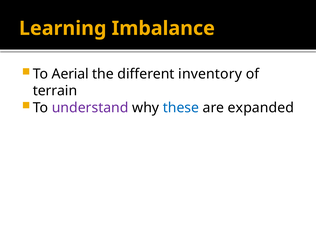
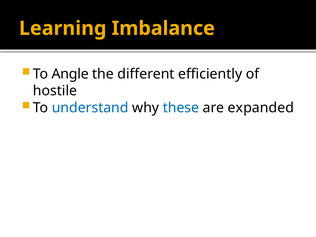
Aerial: Aerial -> Angle (70, 74)
inventory: inventory -> efficiently (210, 74)
terrain: terrain -> hostile (55, 91)
understand colour: purple -> blue (90, 108)
